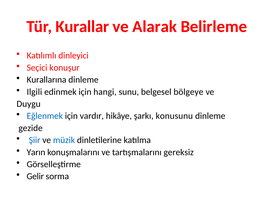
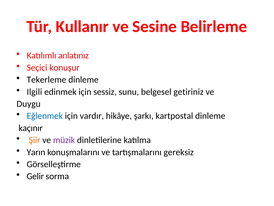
Kurallar: Kurallar -> Kullanır (82, 27)
Alarak: Alarak -> Sesine (155, 27)
dinleyici: dinleyici -> anlatınız (74, 55)
Kurallarına: Kurallarına -> Tekerleme (47, 80)
hangi: hangi -> sessiz (105, 92)
bölgeye: bölgeye -> getiriniz (189, 92)
konusunu: konusunu -> kartpostal (174, 116)
gezide: gezide -> kaçınır (31, 128)
Şiir colour: blue -> orange (35, 140)
müzik colour: blue -> purple (64, 140)
